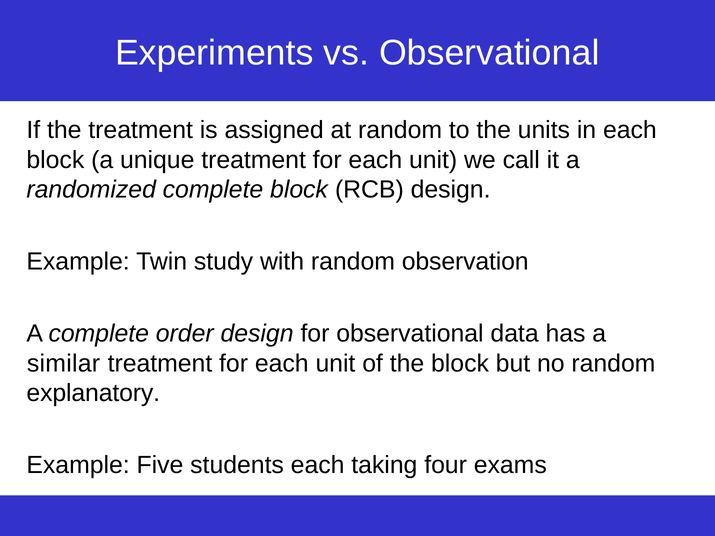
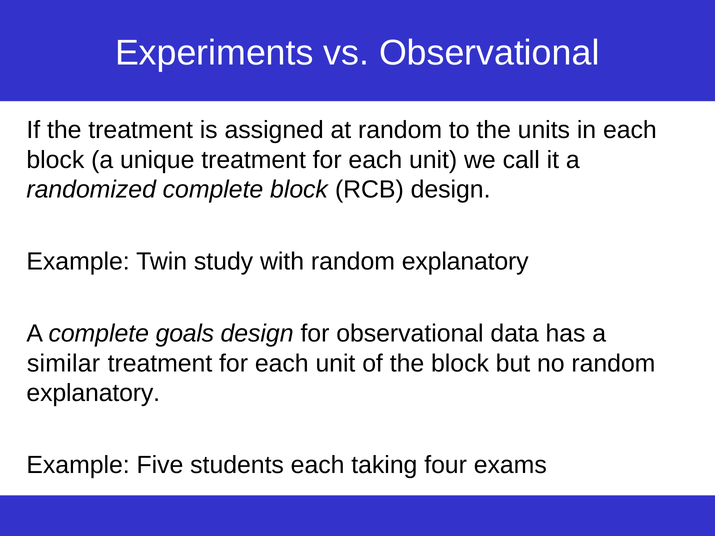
with random observation: observation -> explanatory (465, 262)
order: order -> goals (185, 334)
